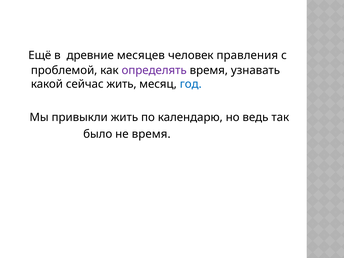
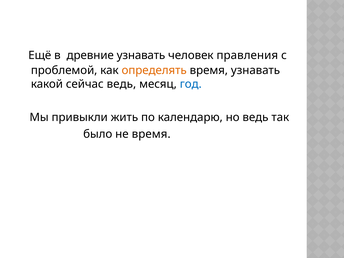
древние месяцев: месяцев -> узнавать (141, 55)
определять colour: purple -> orange (154, 70)
сейчас жить: жить -> ведь (121, 84)
